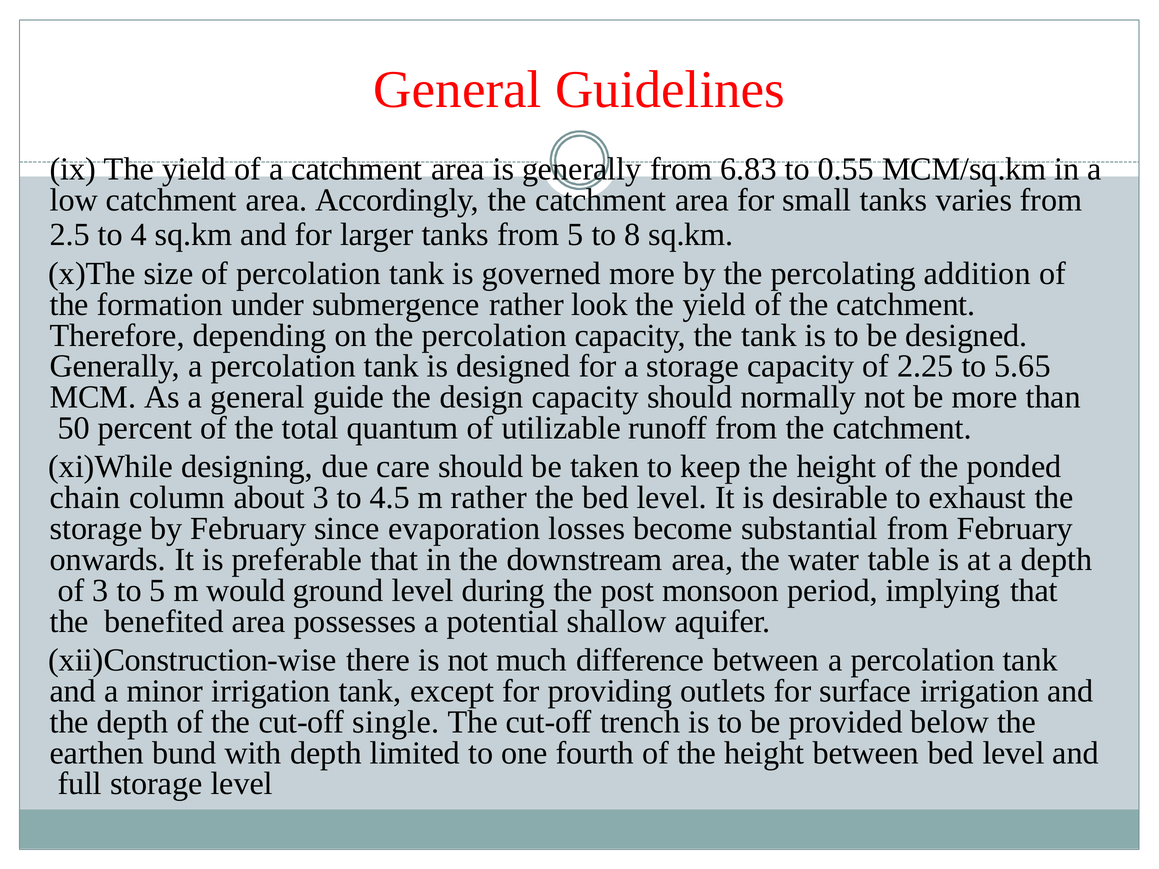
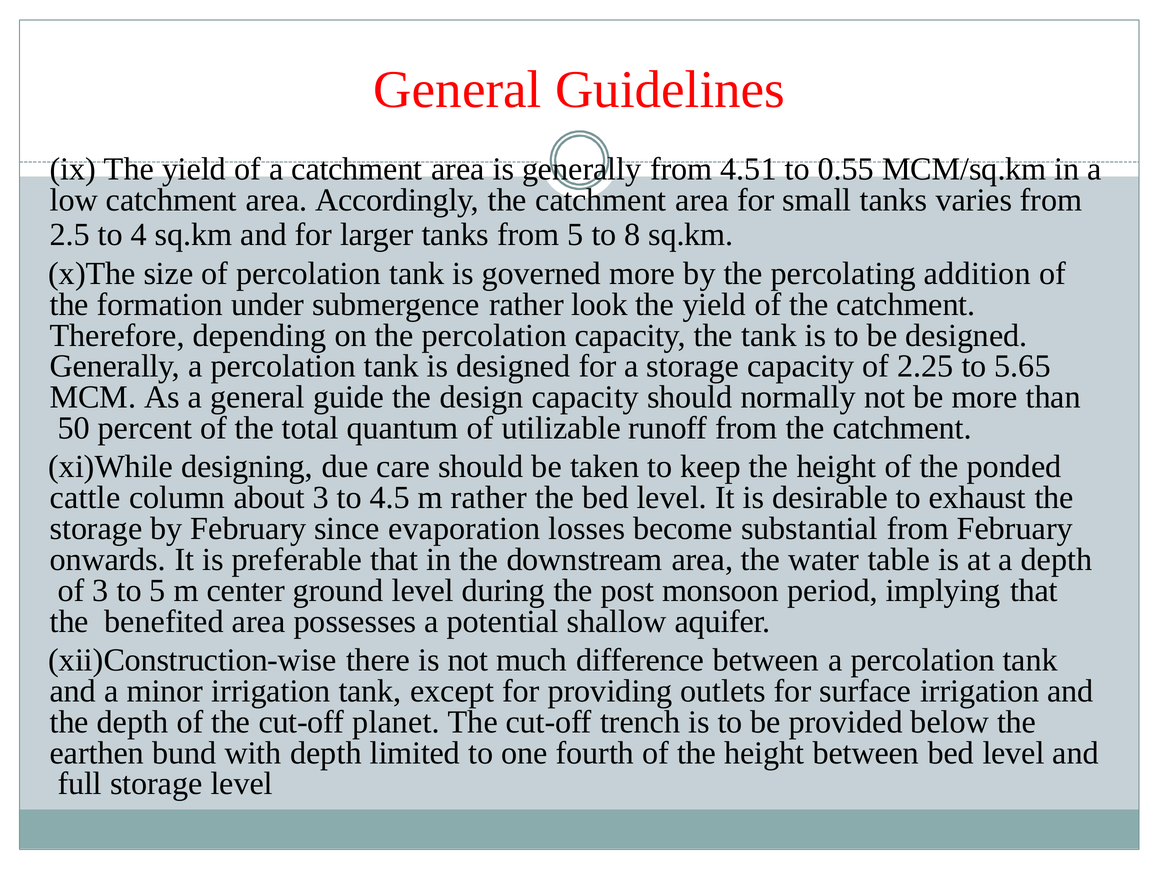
6.83: 6.83 -> 4.51 (748, 169)
chain: chain -> cattle (85, 498)
would: would -> center (246, 591)
single: single -> planet (396, 722)
